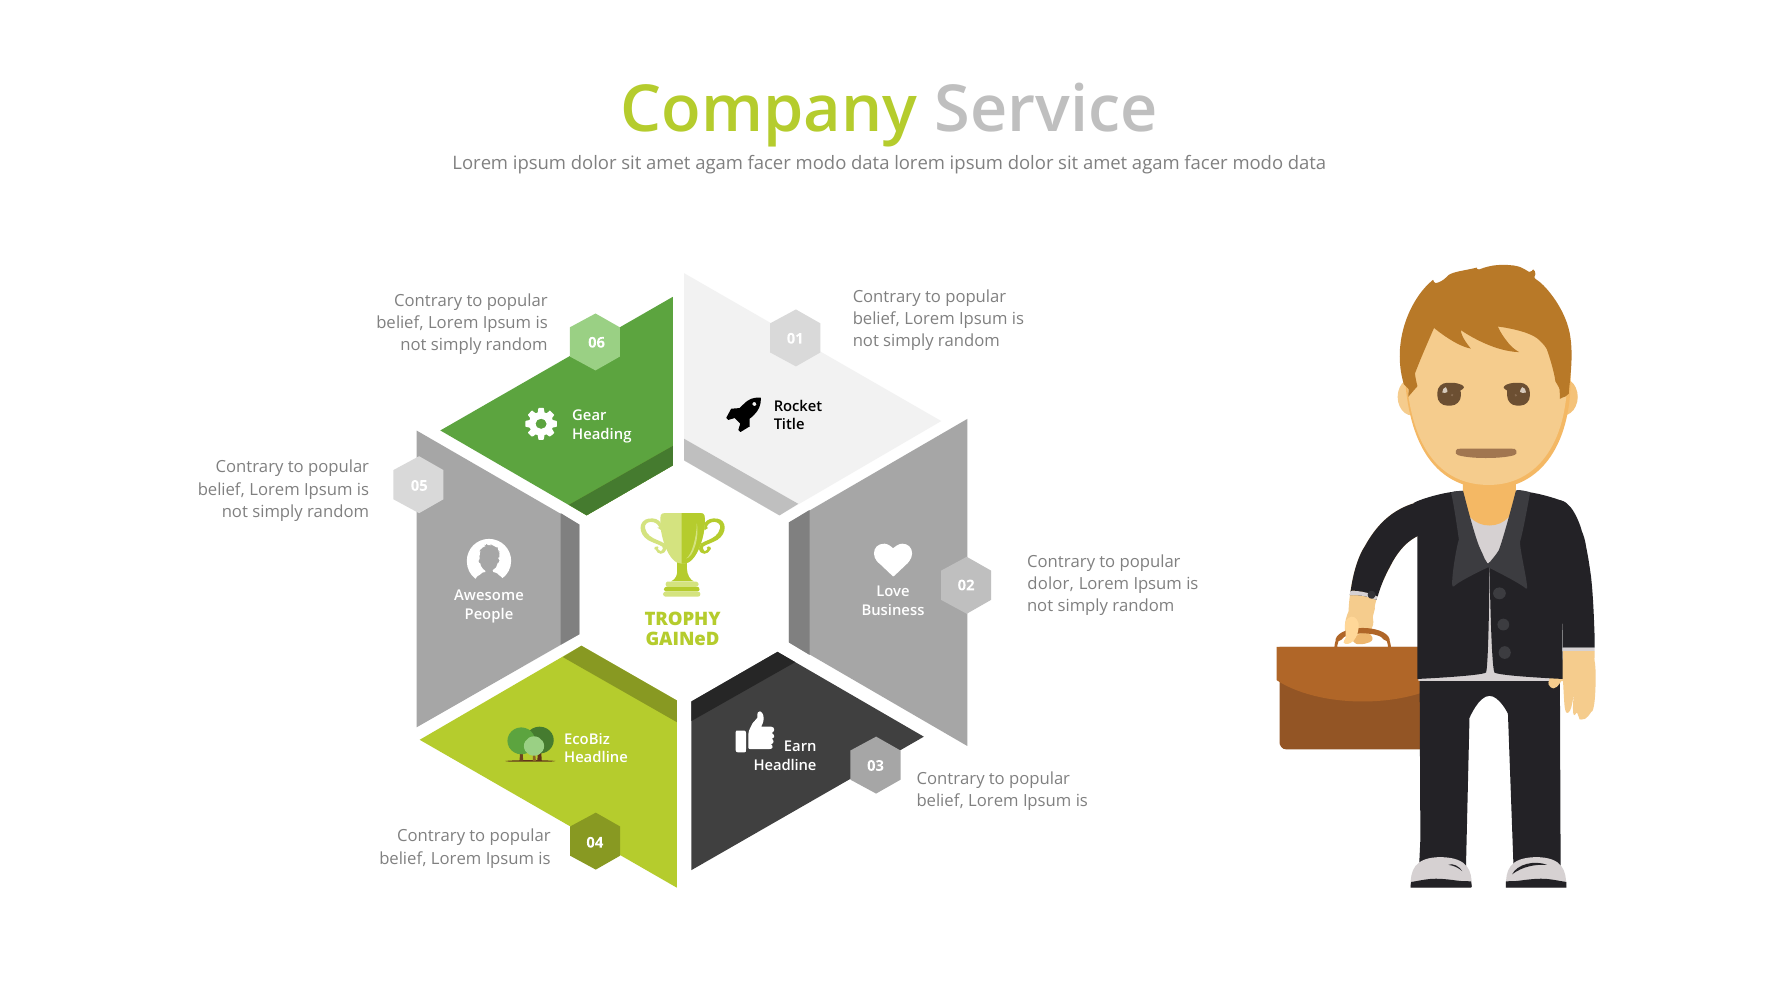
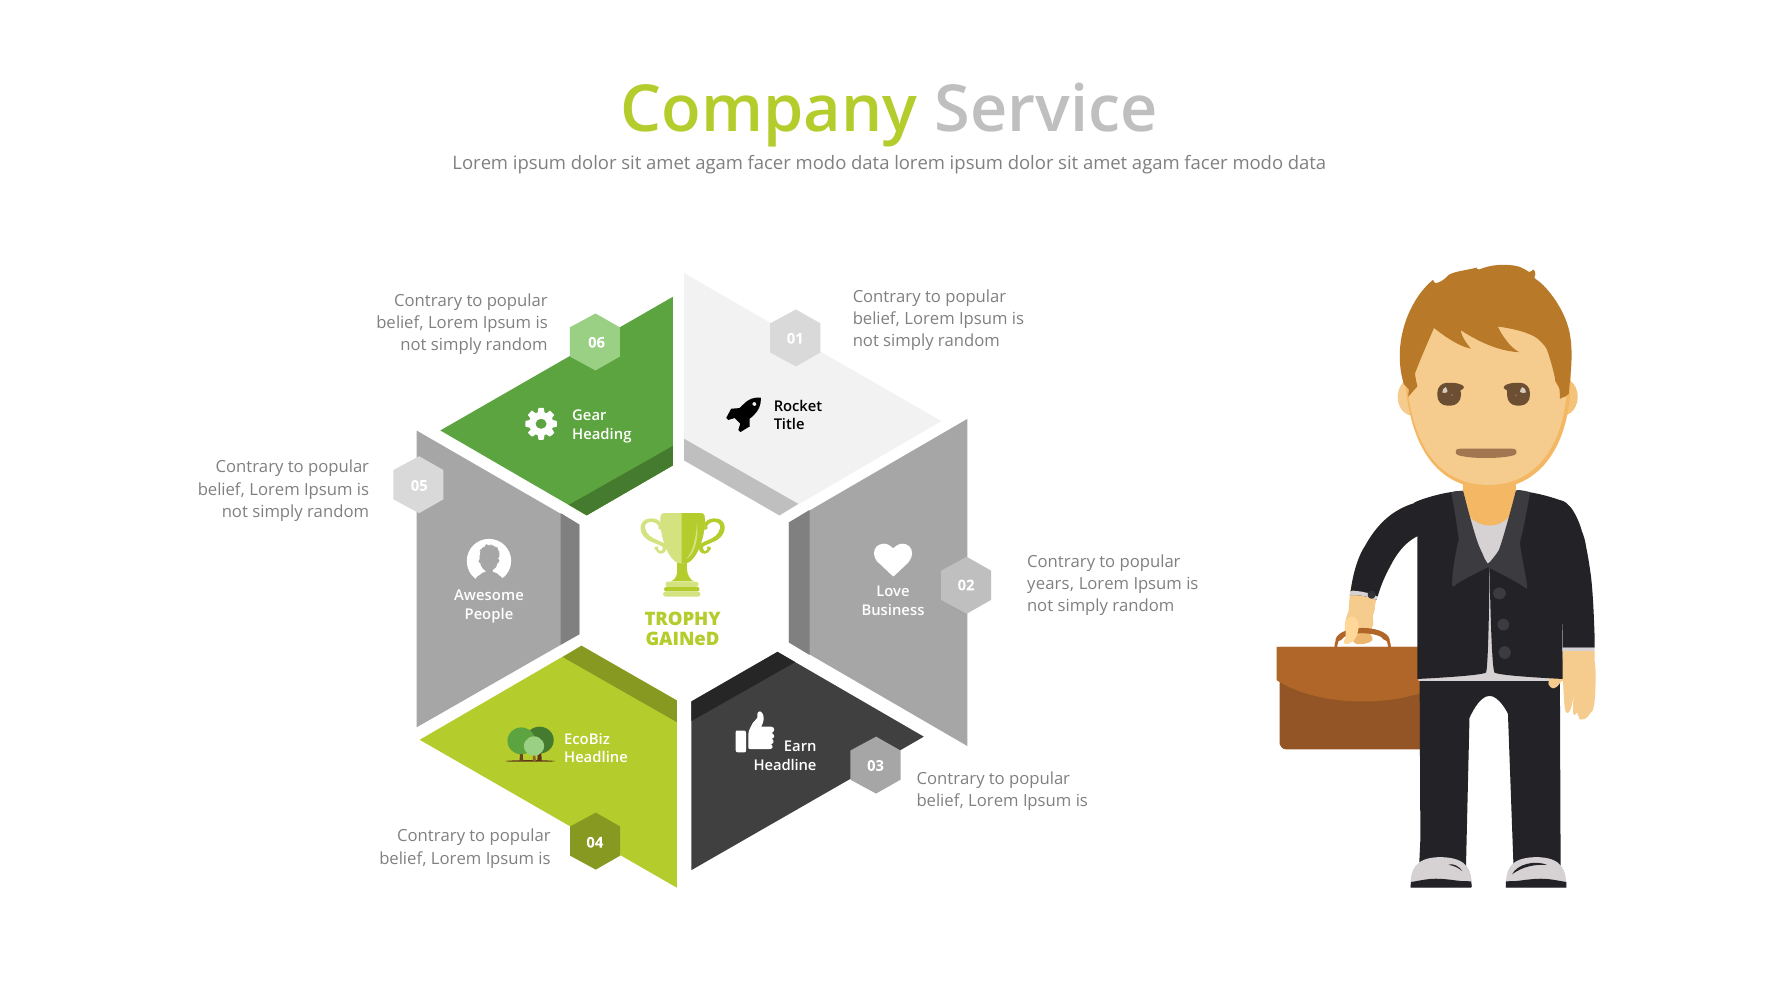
dolor: dolor -> years (1051, 585)
